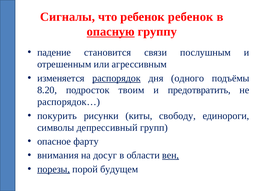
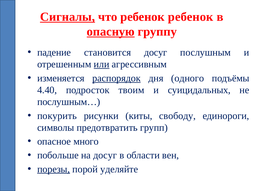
Сигналы underline: none -> present (68, 17)
становится связи: связи -> досуг (156, 53)
или underline: none -> present (102, 64)
8.20: 8.20 -> 4.40 (47, 90)
предотвратить: предотвратить -> суицидальных (199, 90)
распорядок…: распорядок… -> послушным… (69, 102)
депрессивный: депрессивный -> предотвратить (107, 128)
фарту: фарту -> много (86, 142)
внимания: внимания -> побольше (58, 155)
вен underline: present -> none (171, 155)
будущем: будущем -> уделяйте (119, 169)
